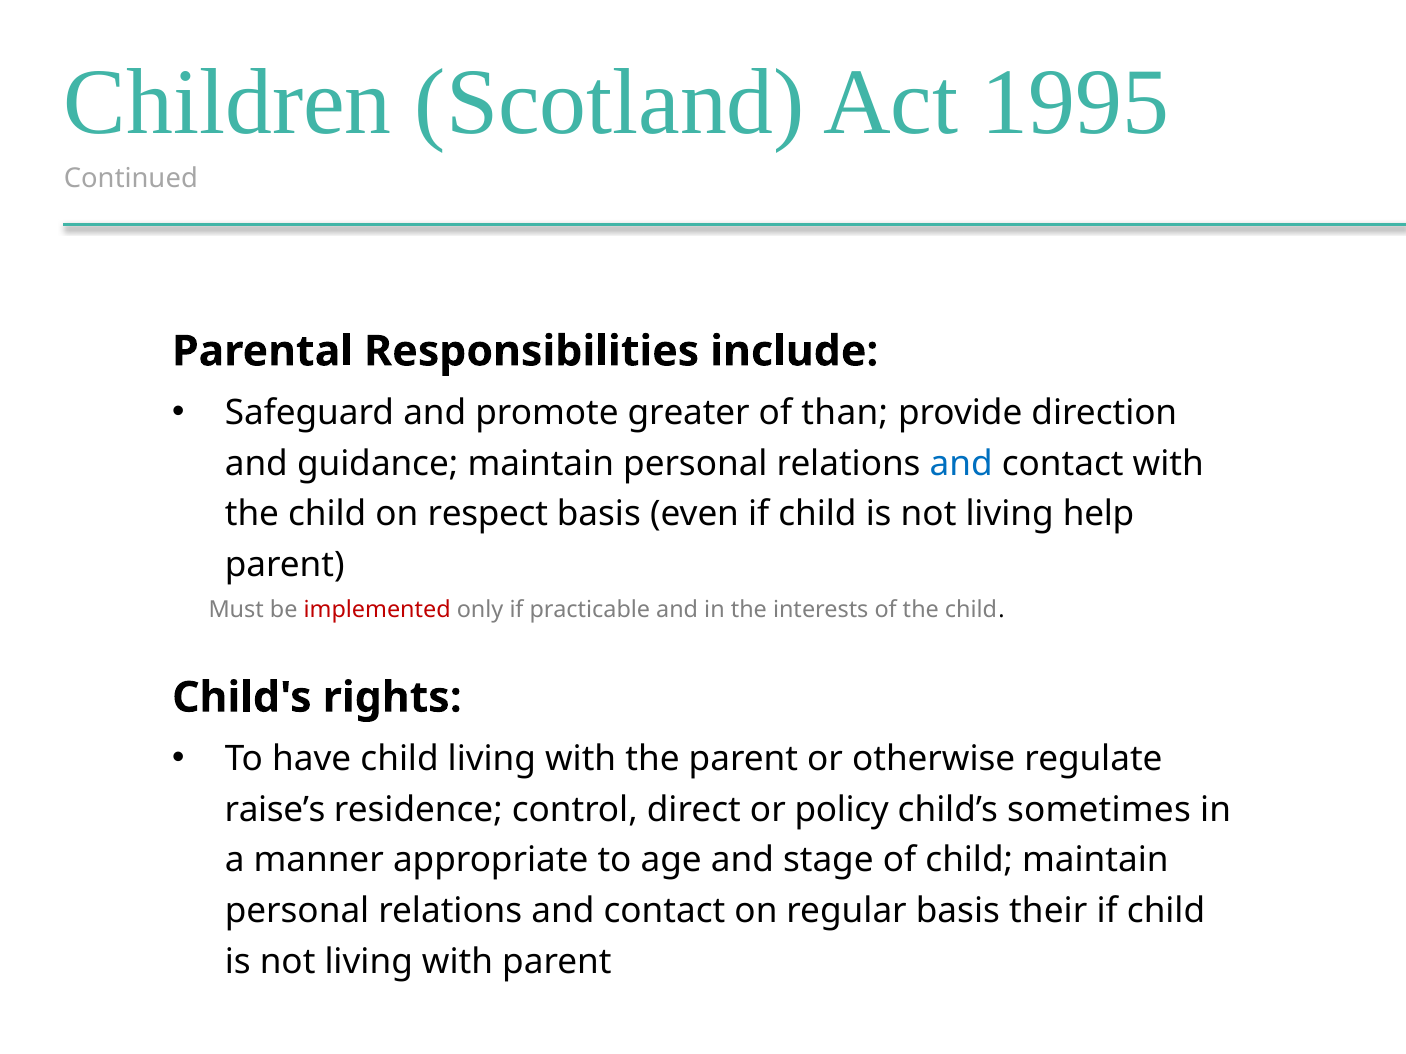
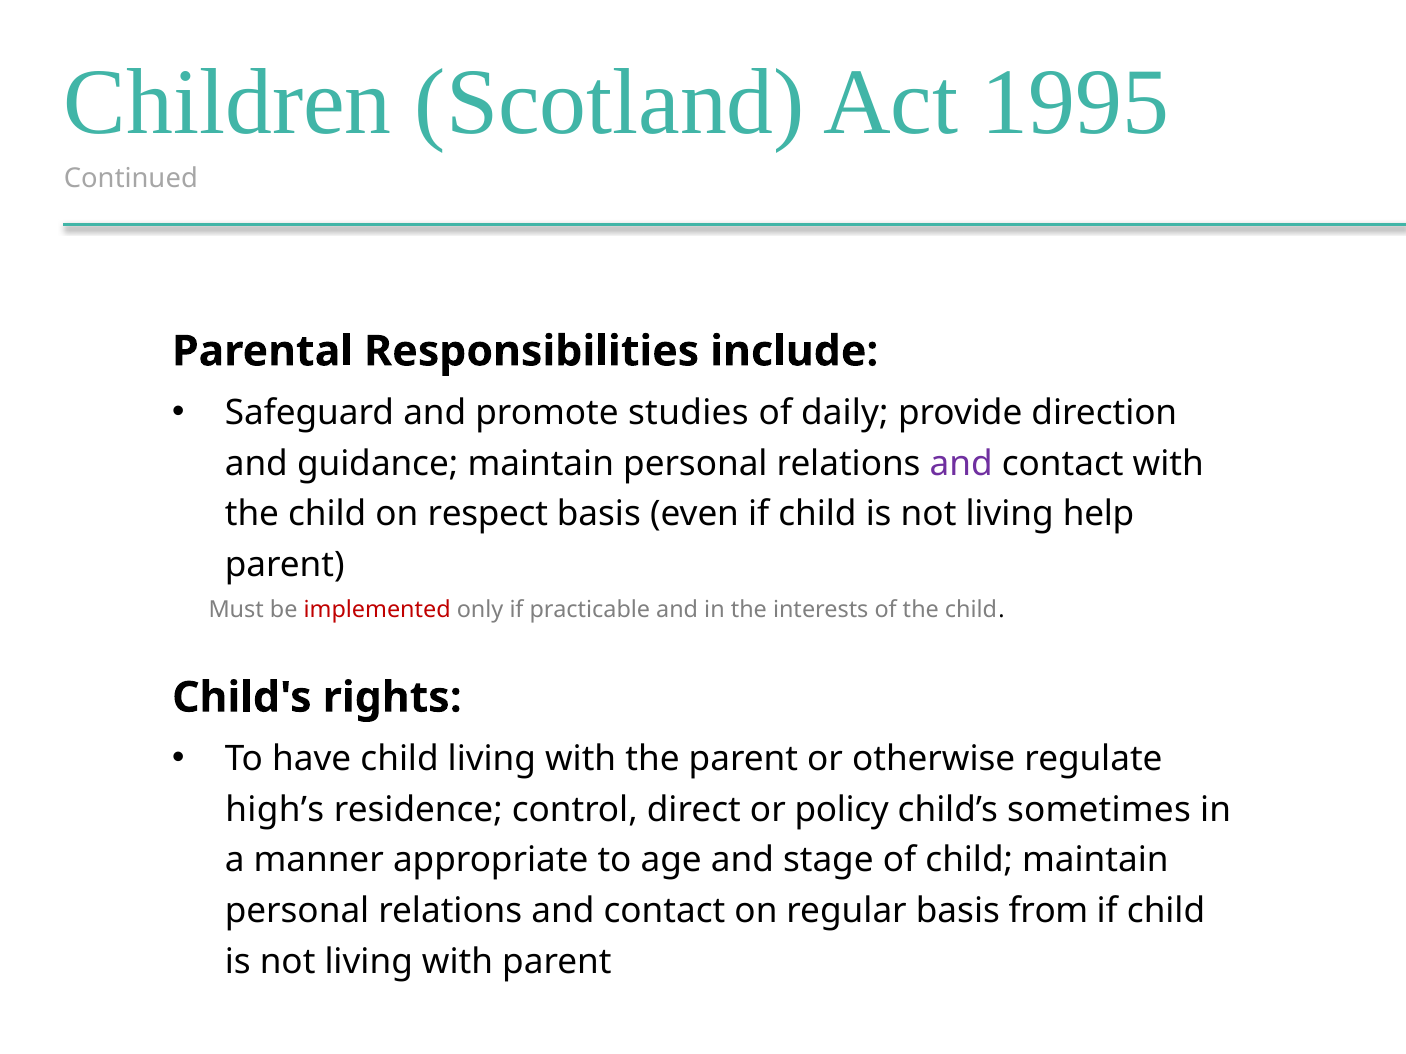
greater: greater -> studies (688, 413)
than: than -> daily (845, 413)
and colour: blue -> purple (961, 464)
raise’s: raise’s -> high’s (275, 810)
their: their -> from (1049, 911)
